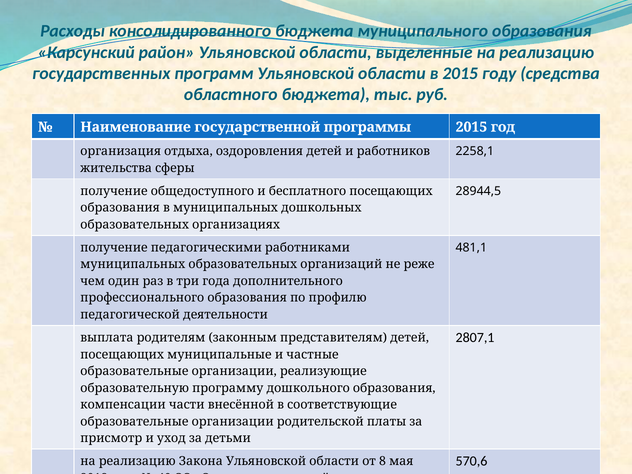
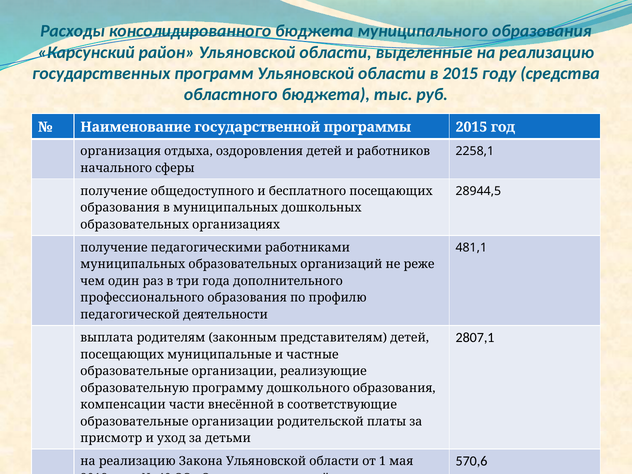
жительства: жительства -> начального (116, 168)
8: 8 -> 1 (383, 461)
